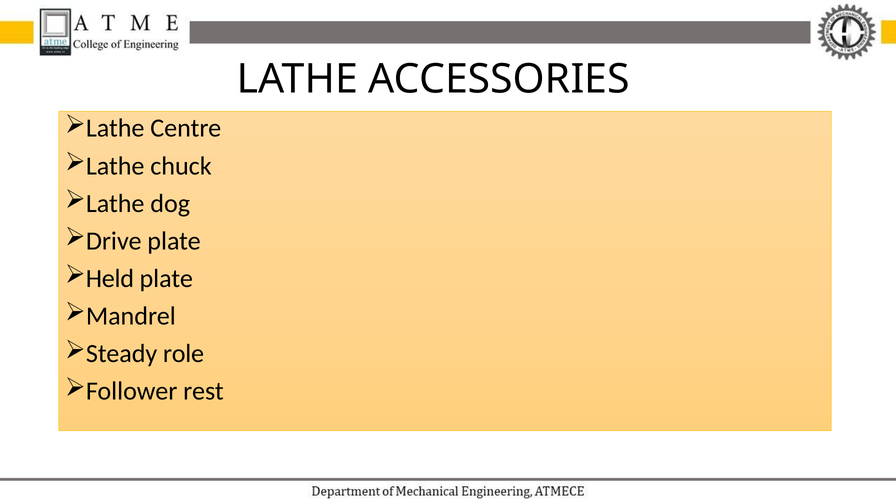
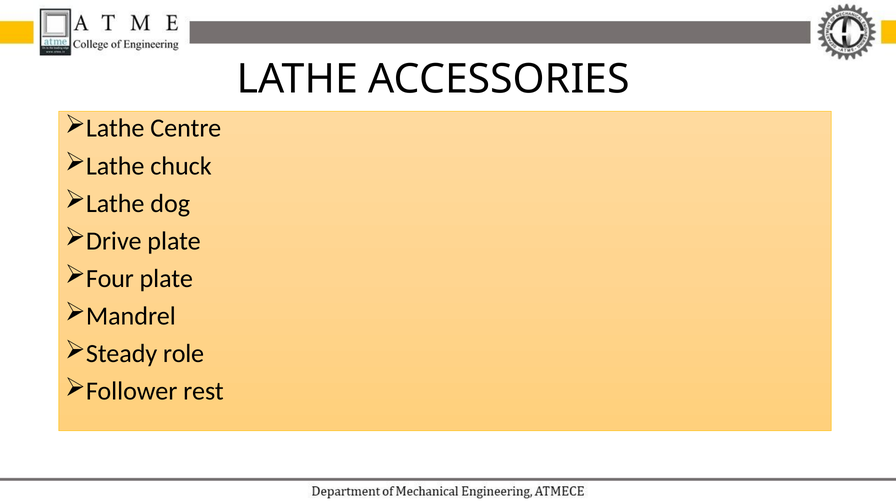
Held: Held -> Four (110, 279)
